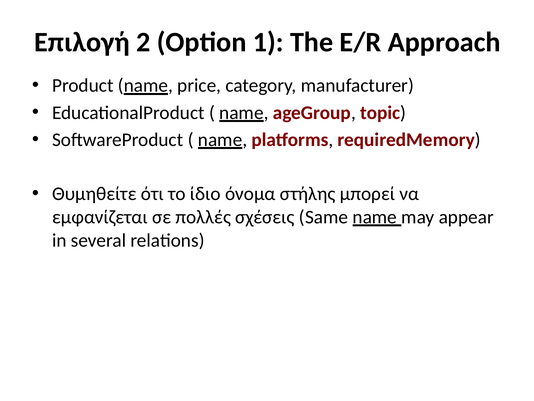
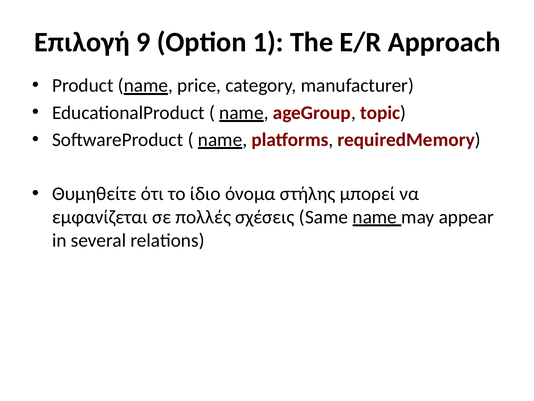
2: 2 -> 9 (143, 42)
